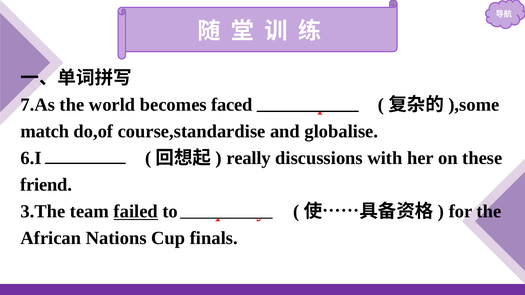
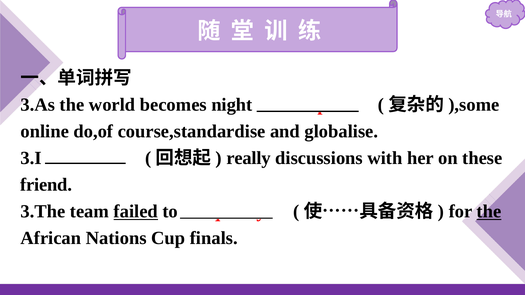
7.As: 7.As -> 3.As (38, 105)
faced: faced -> night (232, 105)
match: match -> online (45, 132)
6.I: 6.I -> 3.I (31, 158)
the underline: none -> present (489, 212)
